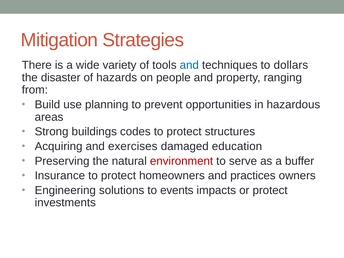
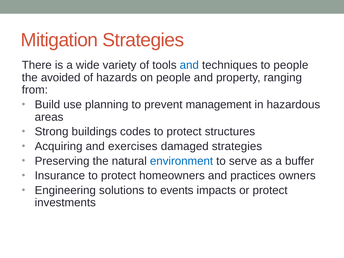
to dollars: dollars -> people (291, 65)
disaster: disaster -> avoided (61, 78)
opportunities: opportunities -> management (219, 105)
damaged education: education -> strategies (237, 146)
environment colour: red -> blue (182, 161)
